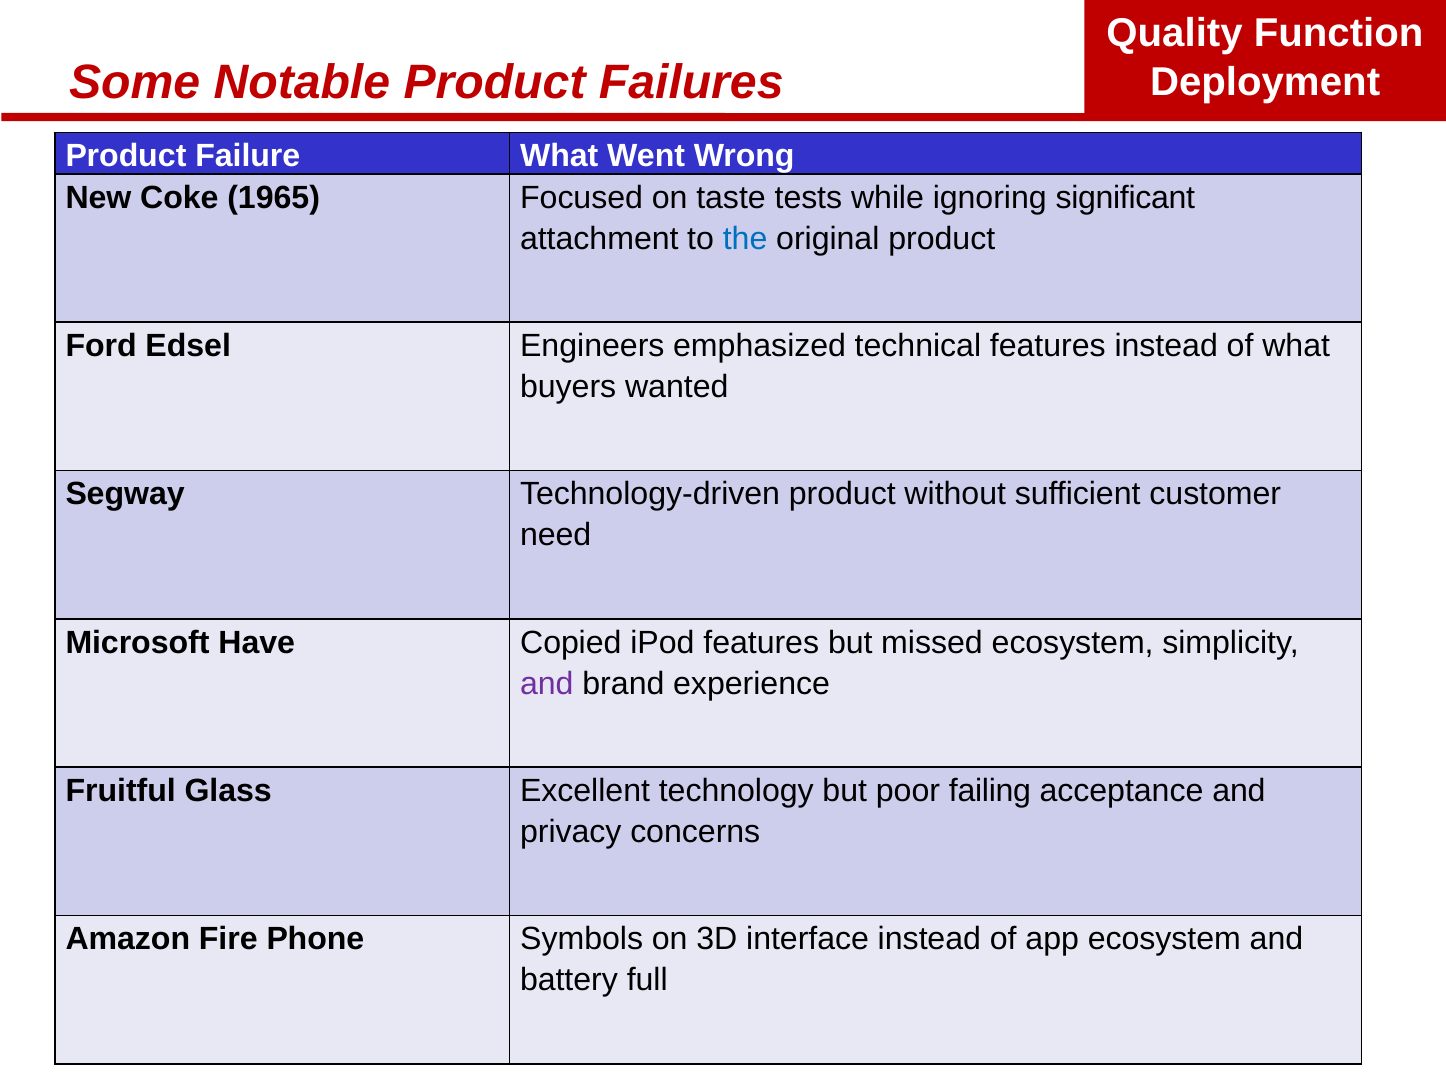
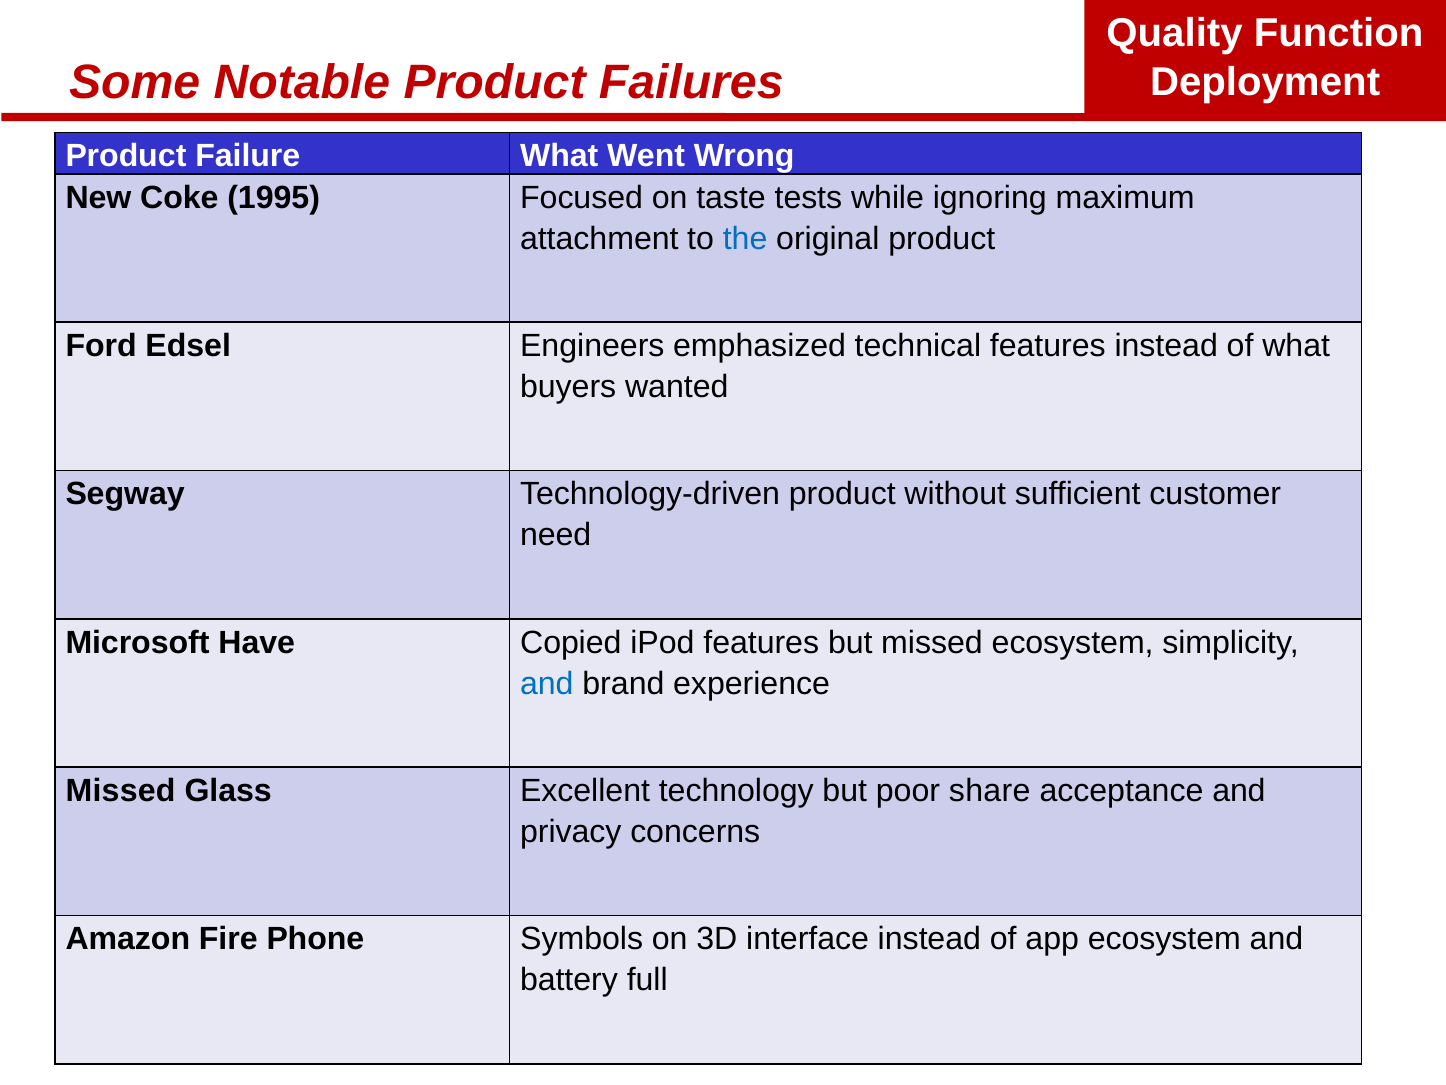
1965: 1965 -> 1995 (274, 197)
significant: significant -> maximum (1125, 197)
and colour: purple -> blue (547, 683)
Fruitful: Fruitful -> Missed (121, 791)
failing: failing -> share (990, 791)
